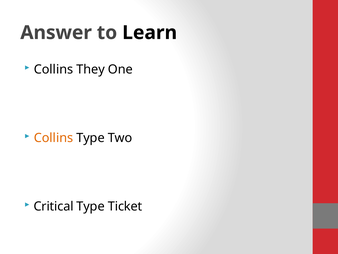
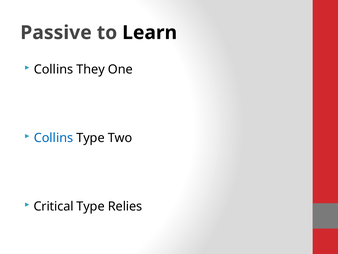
Answer: Answer -> Passive (56, 33)
Collins colour: orange -> blue (53, 138)
Ticket: Ticket -> Relies (125, 206)
